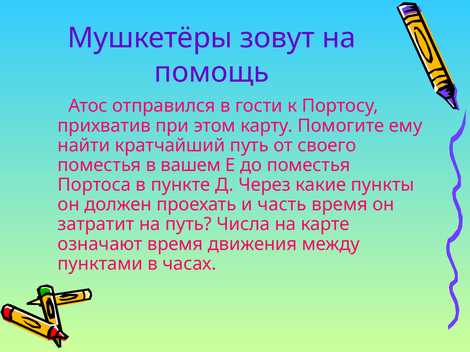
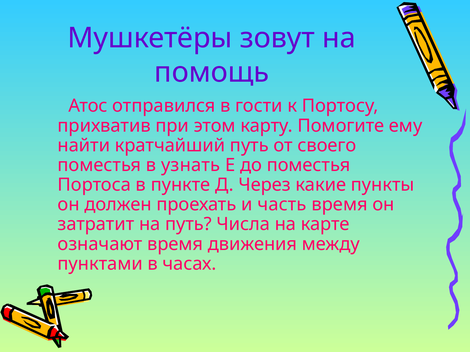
вашем: вашем -> узнать (191, 165)
